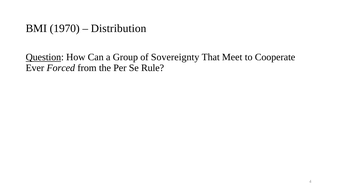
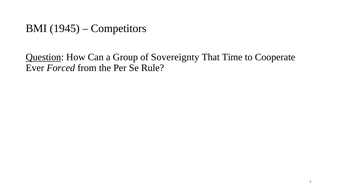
1970: 1970 -> 1945 (65, 28)
Distribution: Distribution -> Competitors (119, 28)
Meet: Meet -> Time (232, 57)
